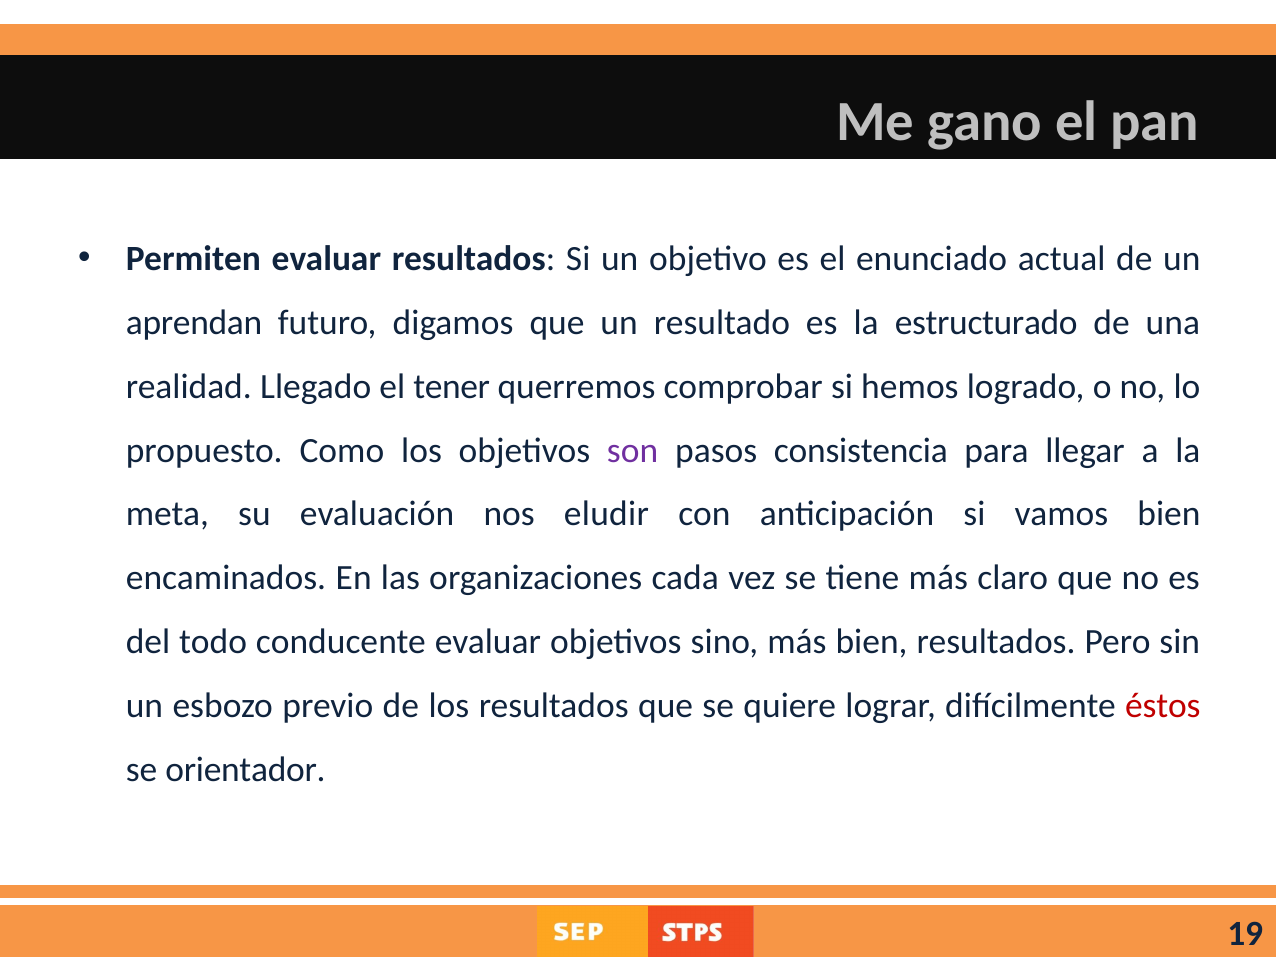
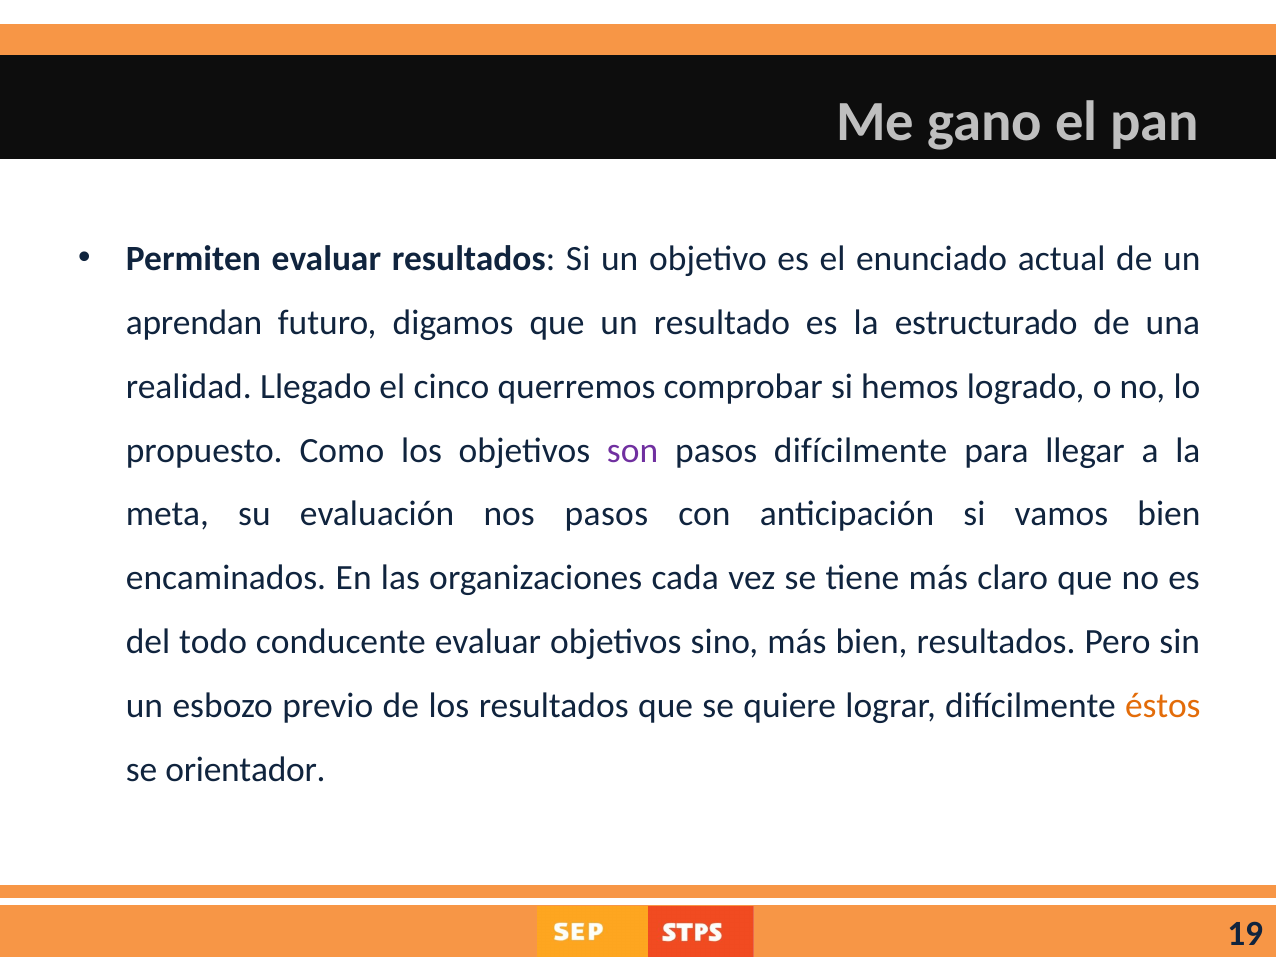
tener: tener -> cinco (451, 386)
pasos consistencia: consistencia -> difícilmente (861, 450)
nos eludir: eludir -> pasos (606, 514)
éstos colour: red -> orange (1163, 706)
